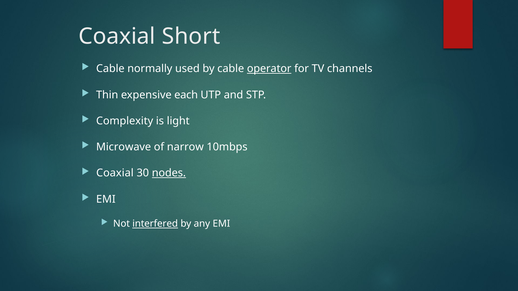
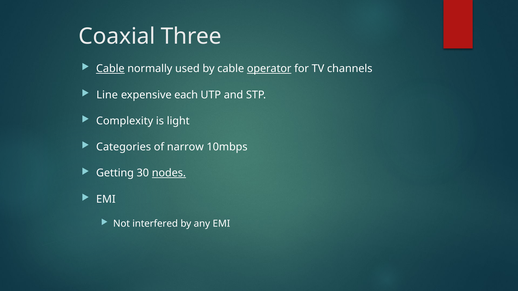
Short: Short -> Three (191, 37)
Cable underline: none -> present (110, 69)
Thin: Thin -> Line (107, 95)
Microwave: Microwave -> Categories (124, 147)
Coaxial: Coaxial -> Getting (115, 173)
interfered underline: present -> none (155, 224)
